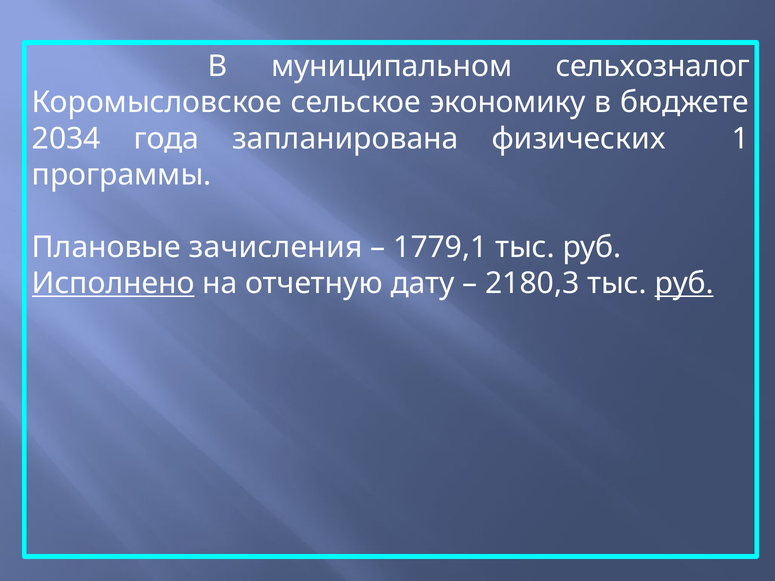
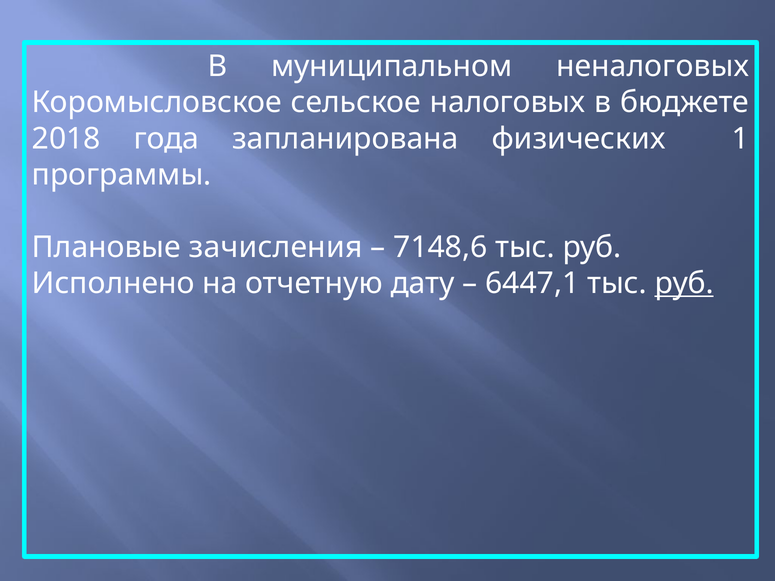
сельхозналог: сельхозналог -> неналоговых (653, 66)
экономику: экономику -> налоговых (508, 103)
2034: 2034 -> 2018 (66, 139)
1779,1: 1779,1 -> 7148,6 (440, 247)
Исполнено underline: present -> none (113, 283)
2180,3: 2180,3 -> 6447,1 (532, 283)
